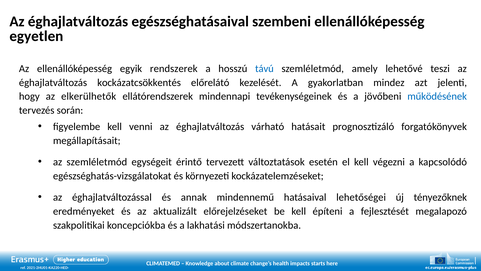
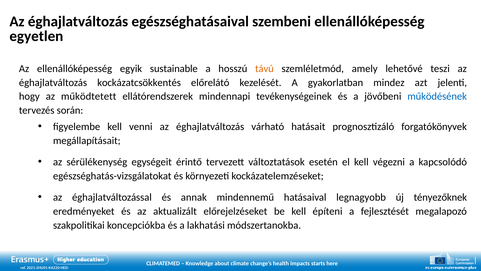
rendszerek: rendszerek -> sustainable (174, 69)
távú colour: blue -> orange (264, 69)
elkerülhetők: elkerülhetők -> működtetett (89, 96)
az szemléletmód: szemléletmód -> sérülékenység (97, 162)
lehetőségei: lehetőségei -> legnagyobb (361, 197)
